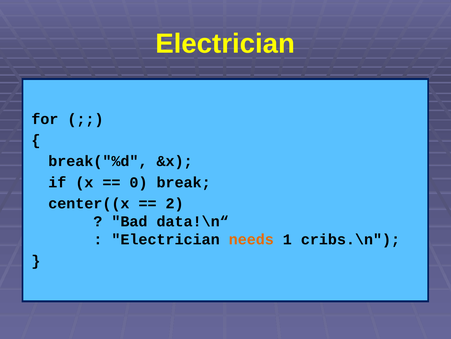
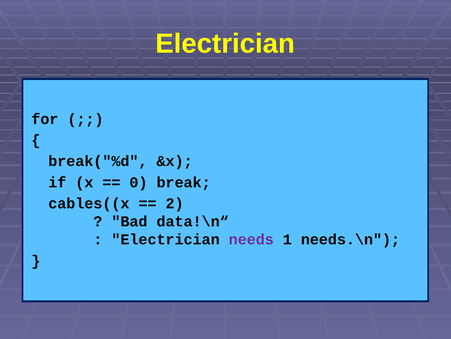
center((x: center((x -> cables((x (89, 203)
needs colour: orange -> purple (251, 239)
cribs.\n: cribs.\n -> needs.\n (350, 239)
